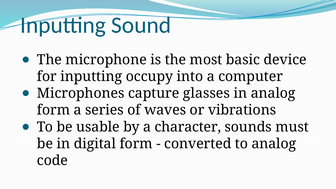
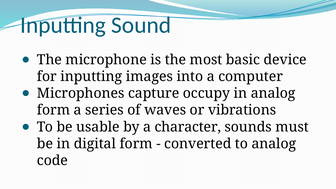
occupy: occupy -> images (149, 77)
glasses: glasses -> occupy (206, 93)
